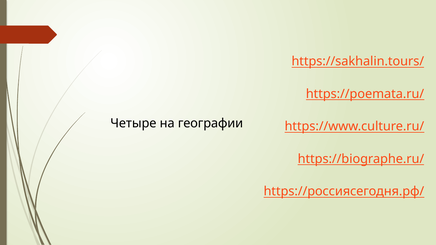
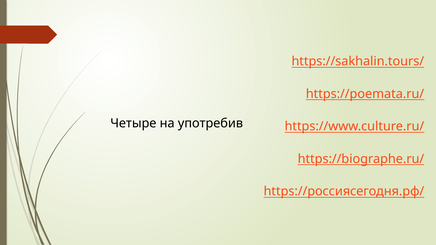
географии: географии -> употребив (210, 123)
